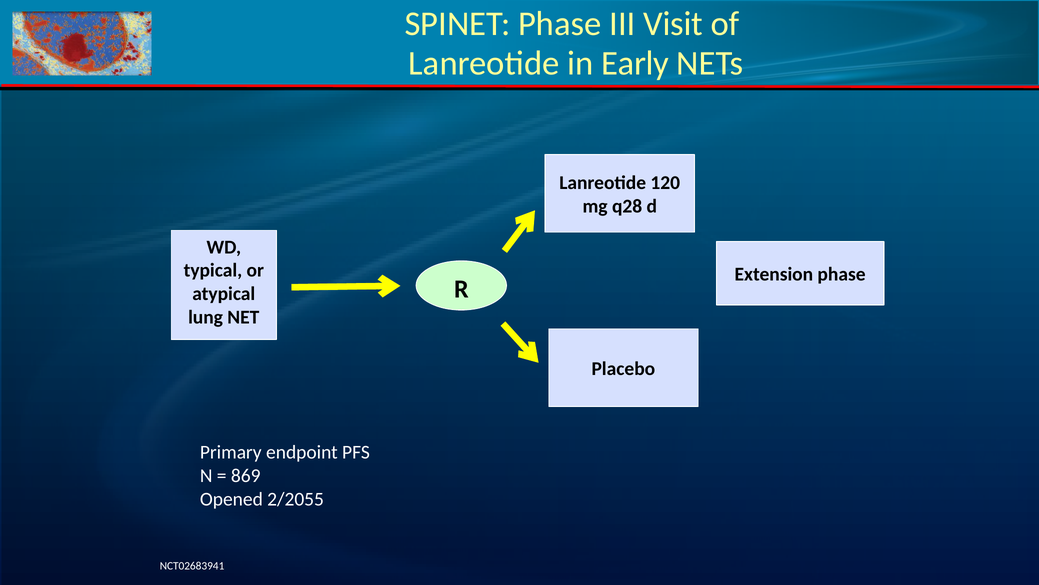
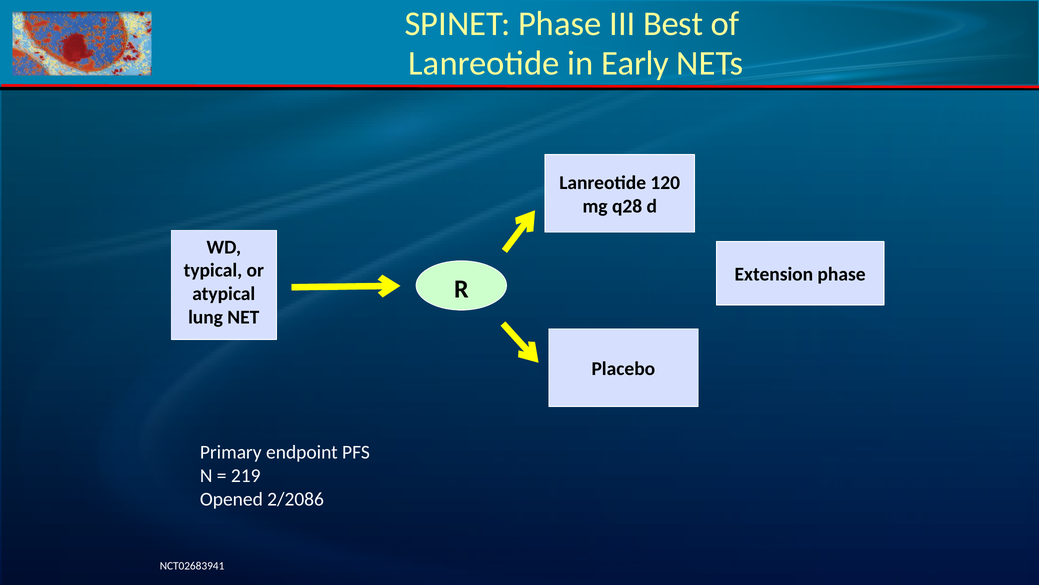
Visit: Visit -> Best (673, 24)
869: 869 -> 219 (246, 475)
2/2055: 2/2055 -> 2/2086 (296, 499)
